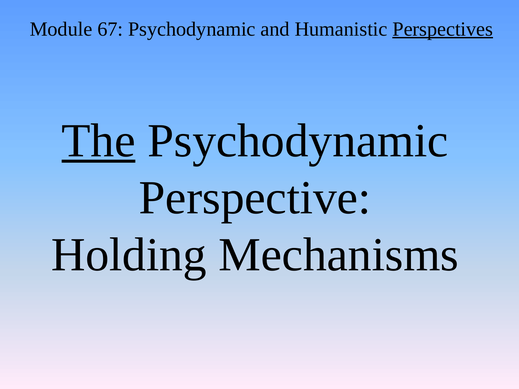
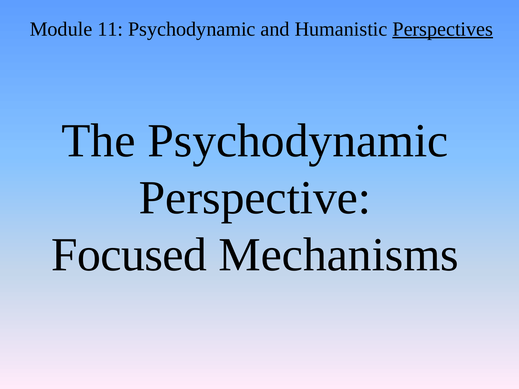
67: 67 -> 11 (110, 29)
The underline: present -> none (99, 141)
Holding: Holding -> Focused (129, 255)
